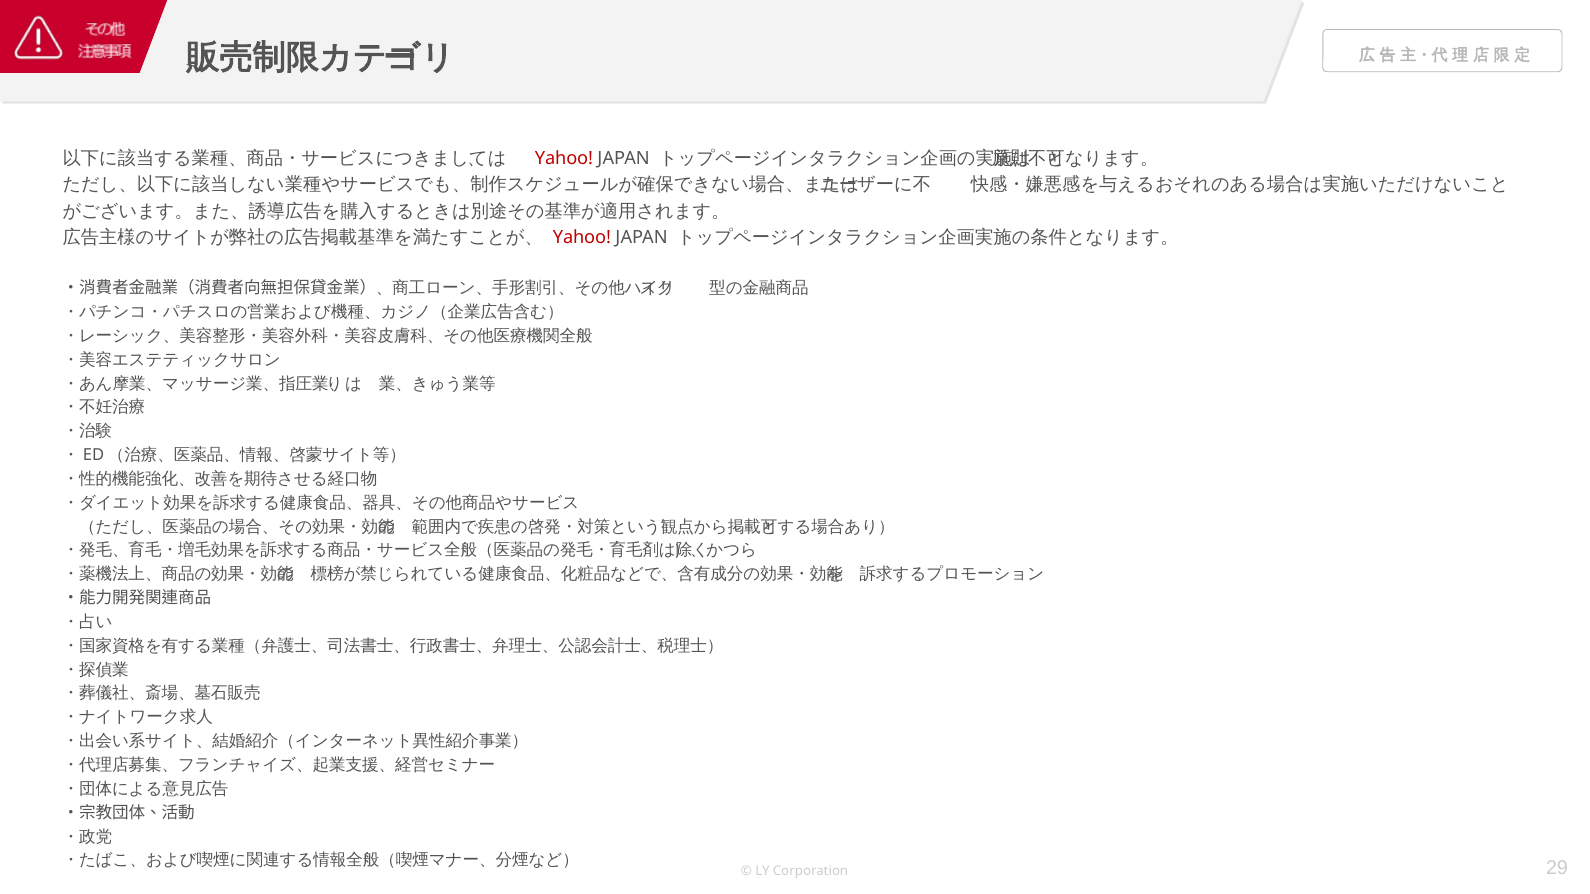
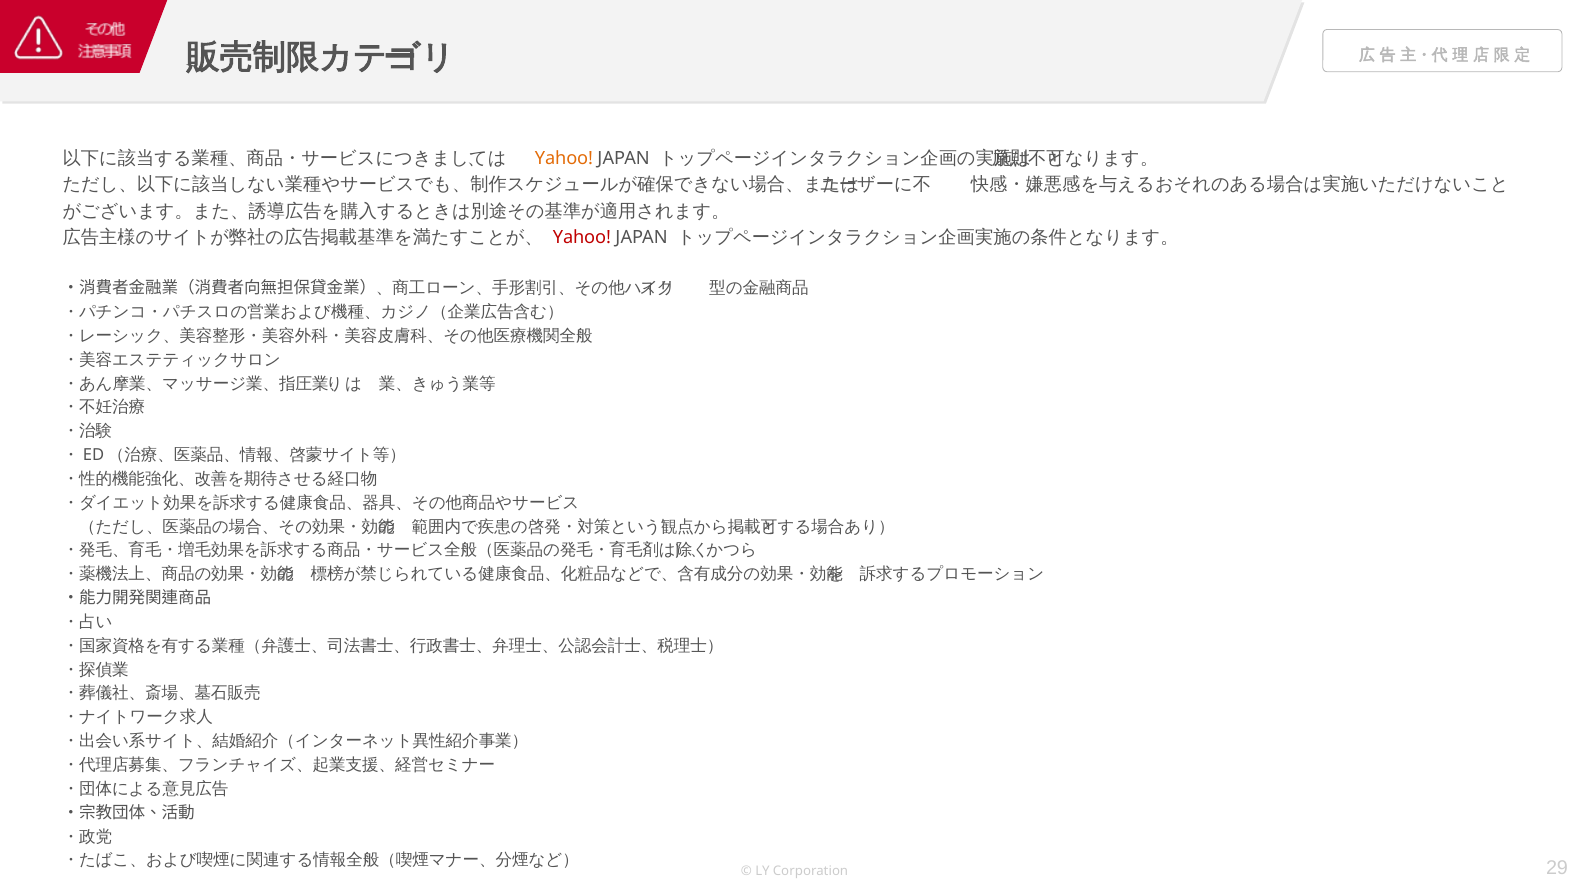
Yahoo colour: red -> orange (564, 159)
